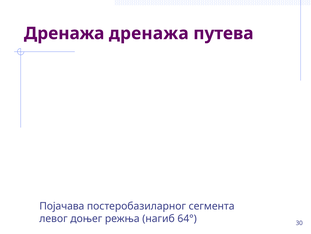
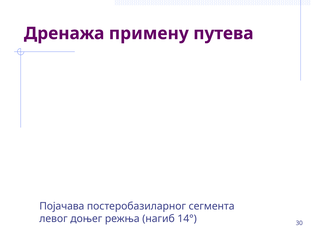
Дренажа дренажа: дренажа -> примену (149, 33)
64°: 64° -> 14° (187, 218)
